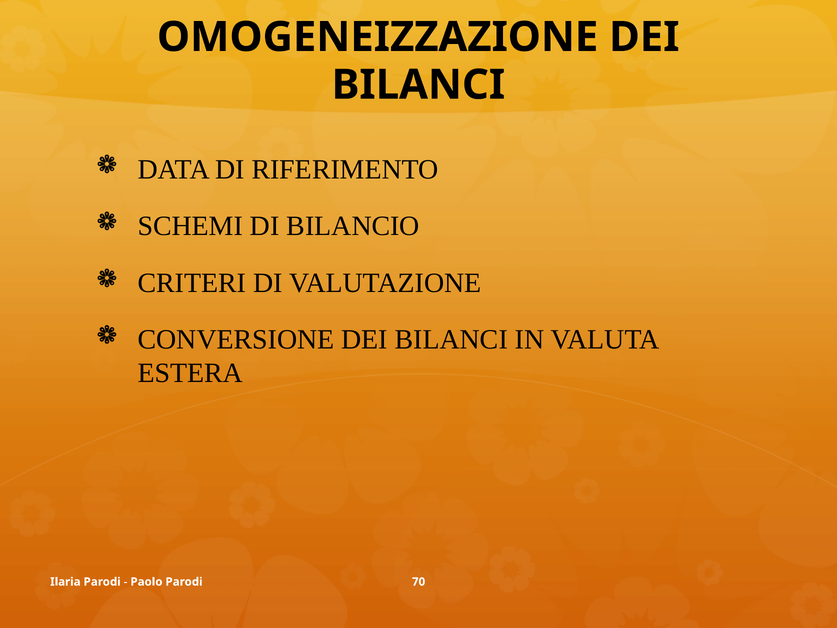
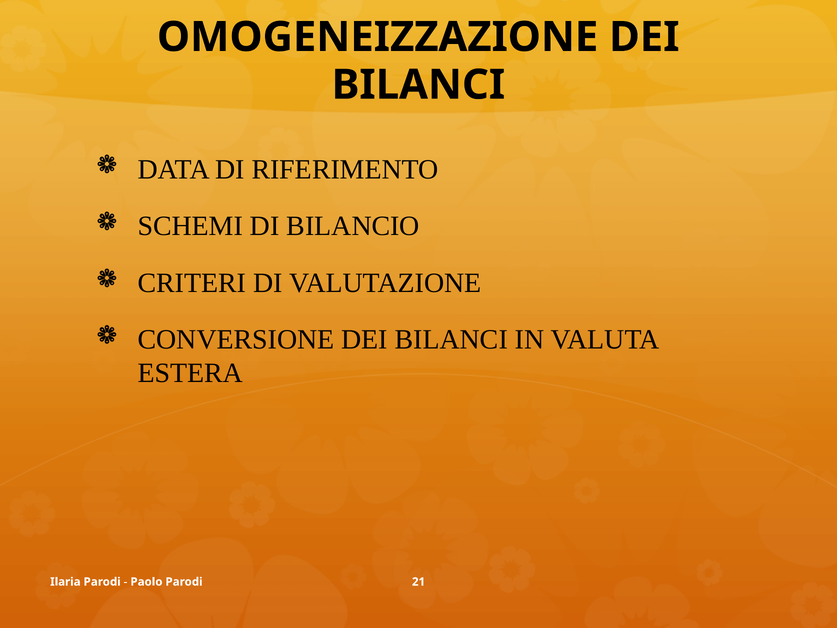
70: 70 -> 21 (419, 582)
